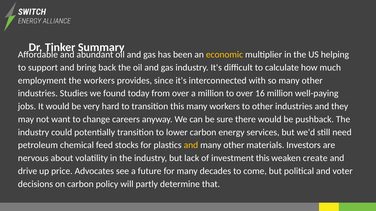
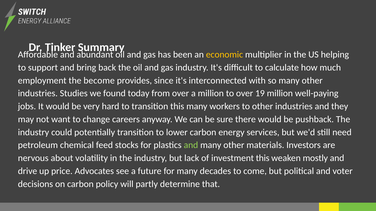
the workers: workers -> become (99, 81)
16: 16 -> 19 (260, 94)
and colour: yellow -> light green (191, 145)
create: create -> mostly (315, 158)
